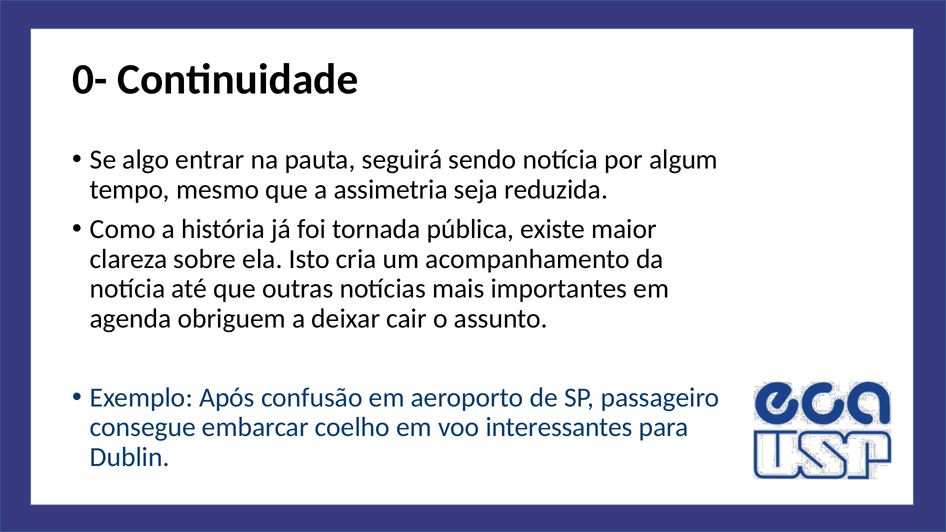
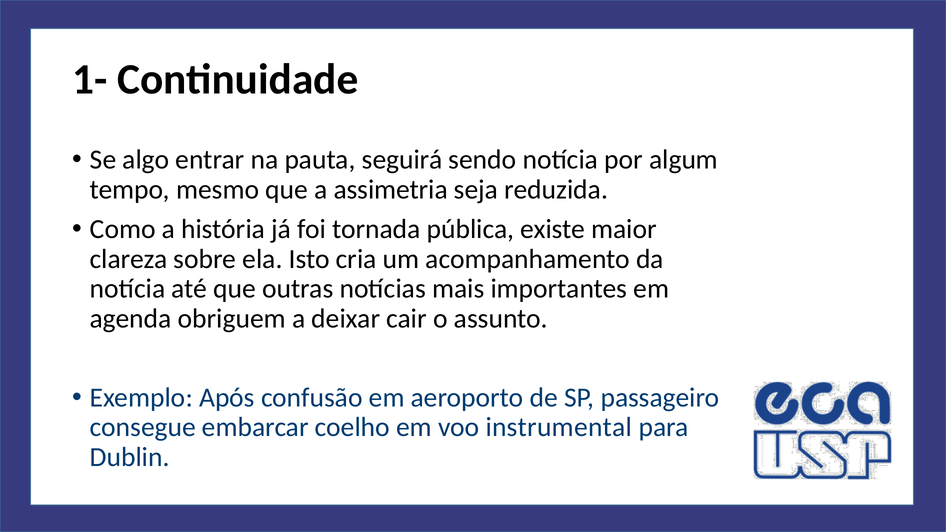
0-: 0- -> 1- (90, 79)
interessantes: interessantes -> instrumental (559, 427)
